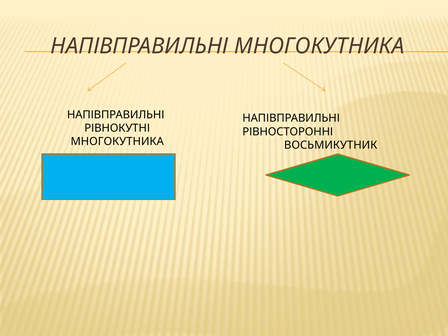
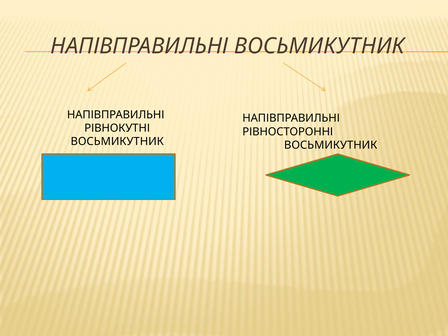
НАПІВПРАВИЛЬНІ МНОГОКУТНИКА: МНОГОКУТНИКА -> ВОСЬМИКУТНИК (319, 46)
МНОГОКУТНИКА: МНОГОКУТНИКА -> ВОСЬМИКУТНИК (117, 142)
